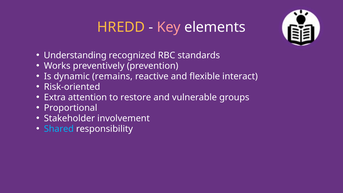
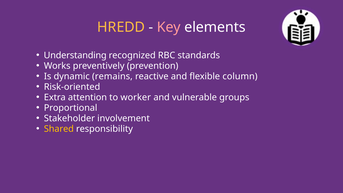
interact: interact -> column (240, 76)
restore: restore -> worker (136, 97)
Shared colour: light blue -> yellow (59, 129)
